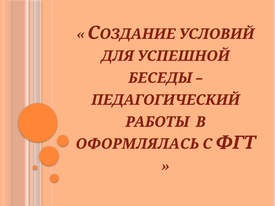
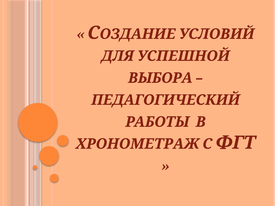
БЕСЕДЫ: БЕСЕДЫ -> ВЫБОРА (160, 78)
ОФОРМЛЯЛАСЬ: ОФОРМЛЯЛАСЬ -> ХРОНОМЕТРАЖ (137, 144)
